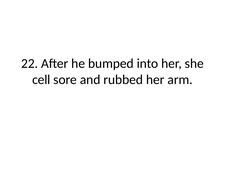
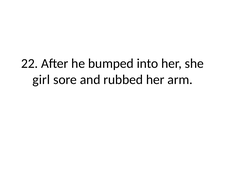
cell: cell -> girl (41, 80)
